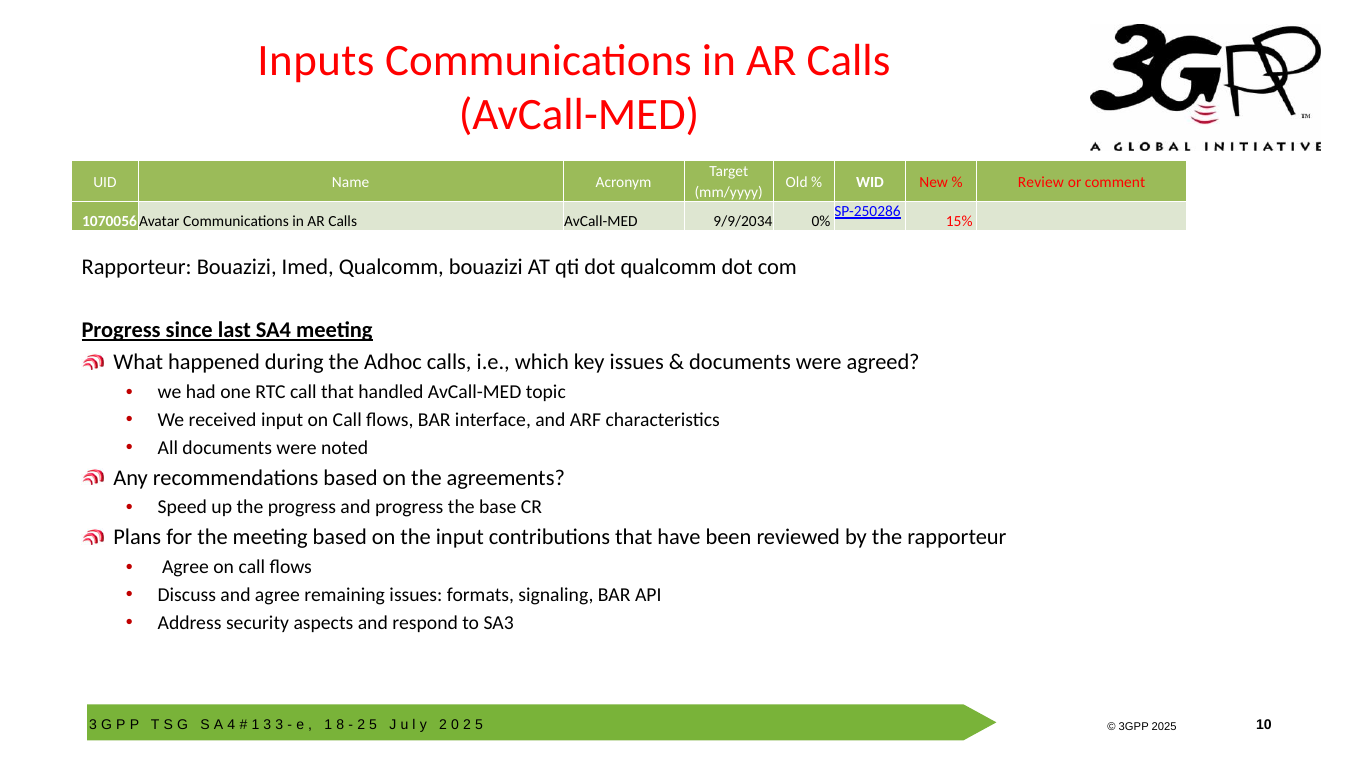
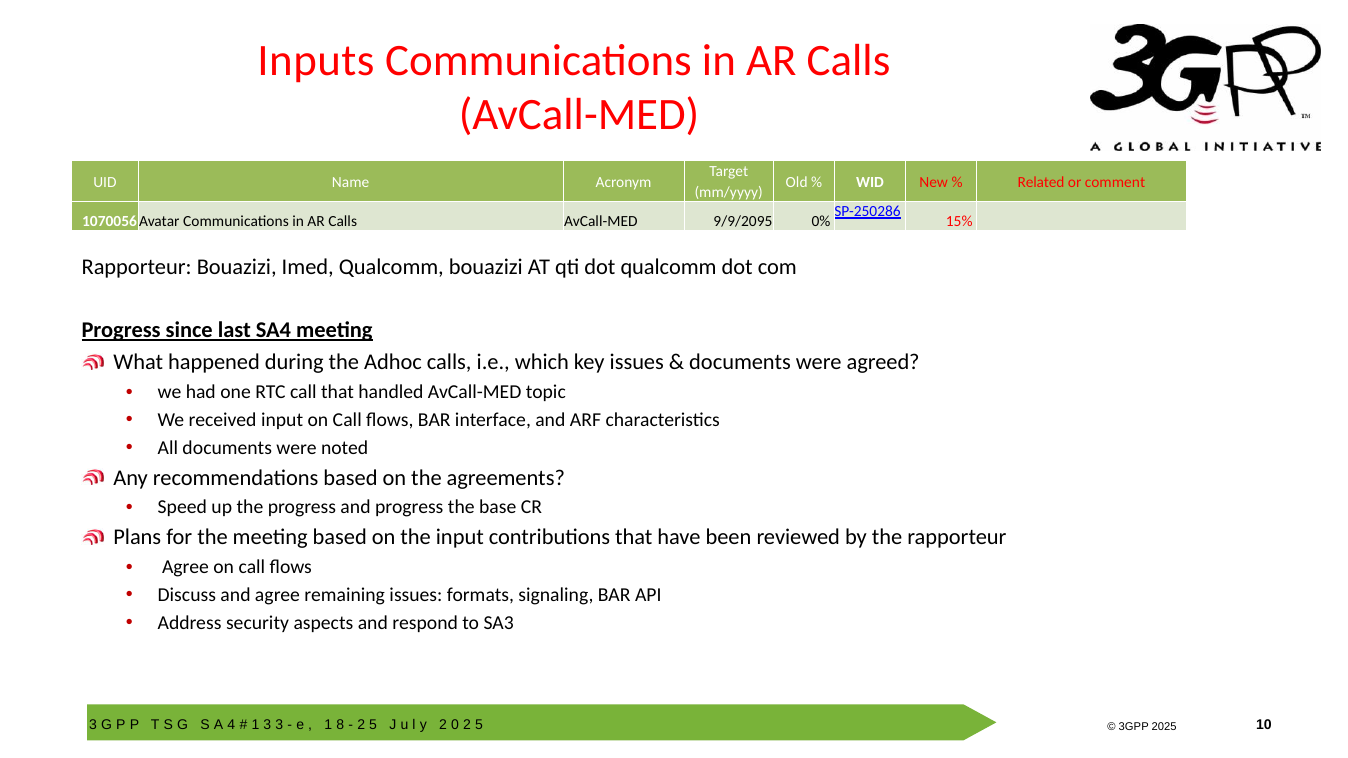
Review: Review -> Related (1041, 182)
9/9/2034: 9/9/2034 -> 9/9/2095 (743, 222)
